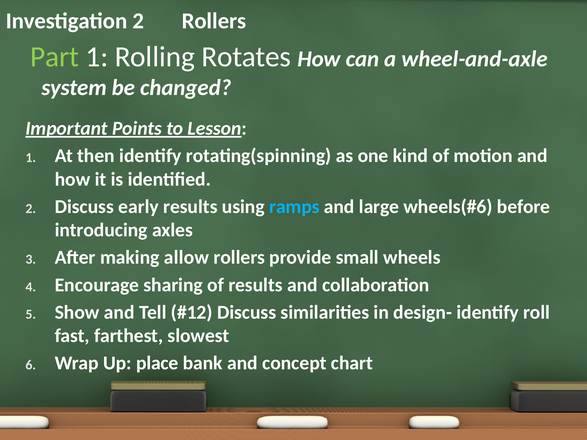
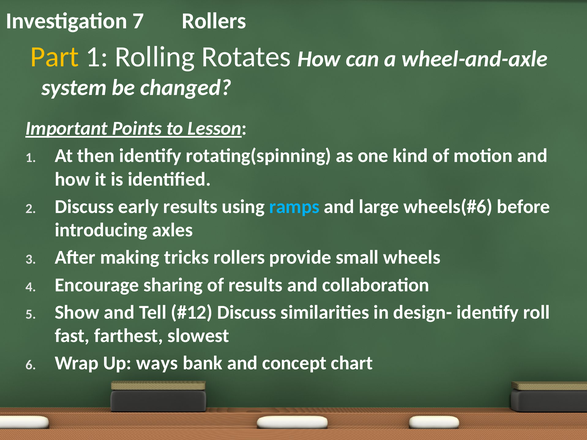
Investigation 2: 2 -> 7 (138, 21)
Part colour: light green -> yellow (55, 57)
allow: allow -> tricks (187, 258)
place: place -> ways (157, 363)
